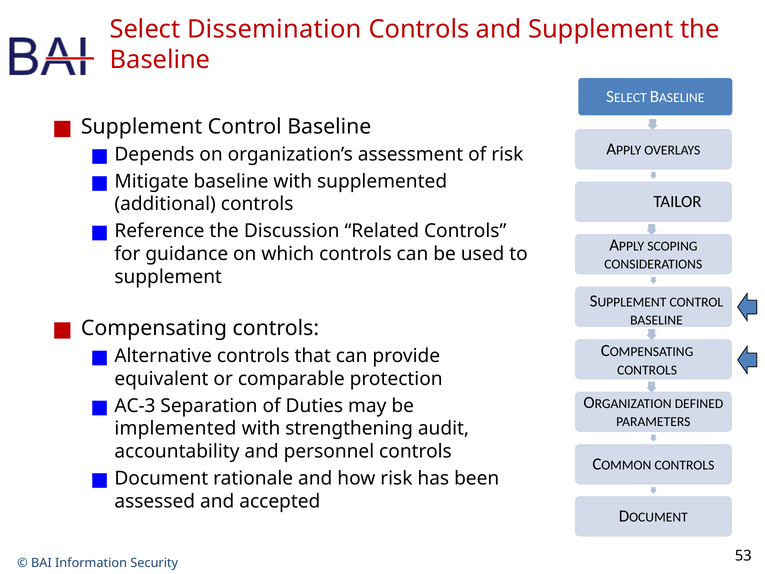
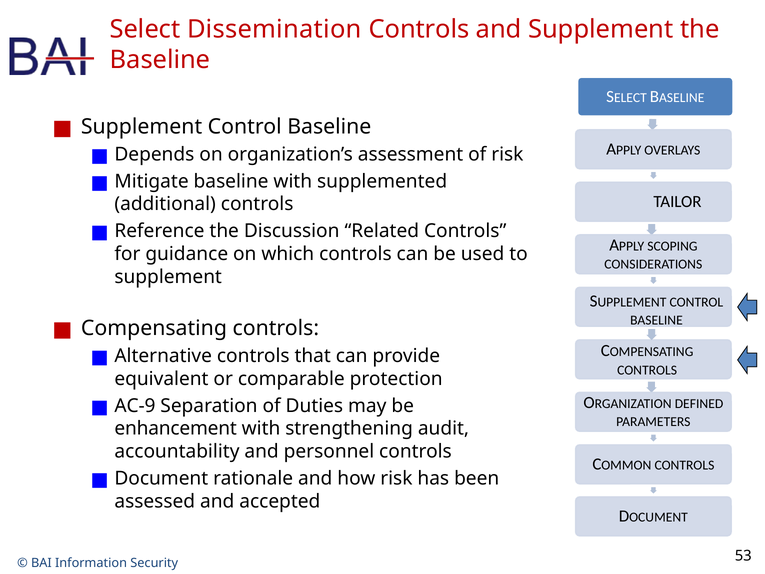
AC-3: AC-3 -> AC-9 (135, 406)
implemented: implemented -> enhancement (176, 428)
